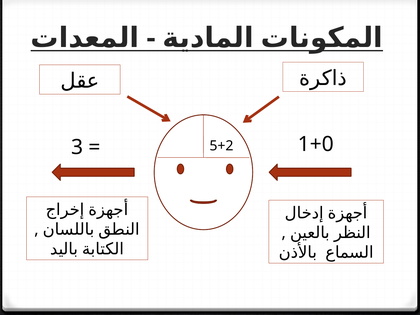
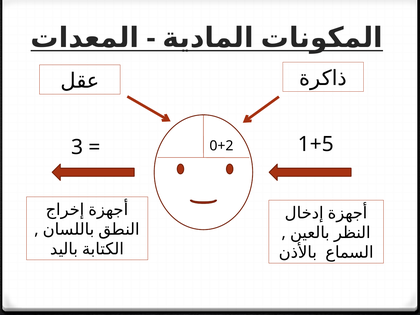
1+0: 1+0 -> 1+5 (316, 144)
5+2: 5+2 -> 0+2 (221, 146)
